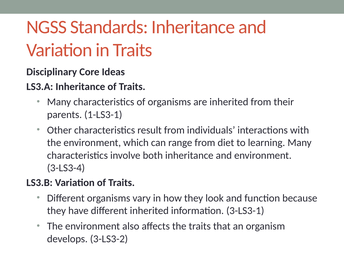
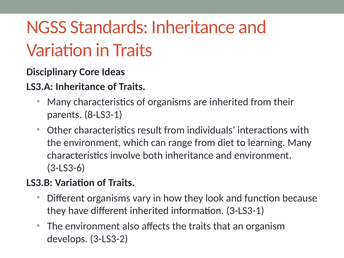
1-LS3-1: 1-LS3-1 -> 8-LS3-1 (103, 115)
3-LS3-4: 3-LS3-4 -> 3-LS3-6 (66, 168)
